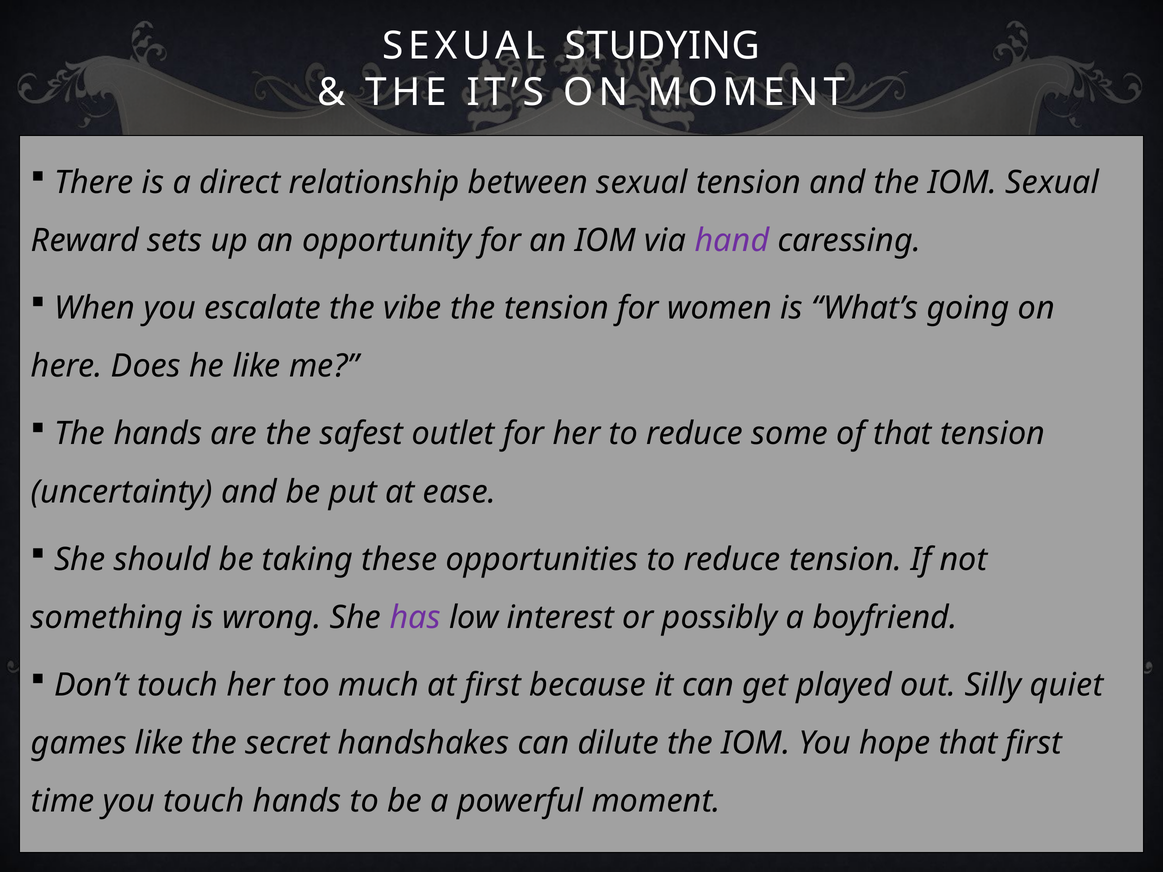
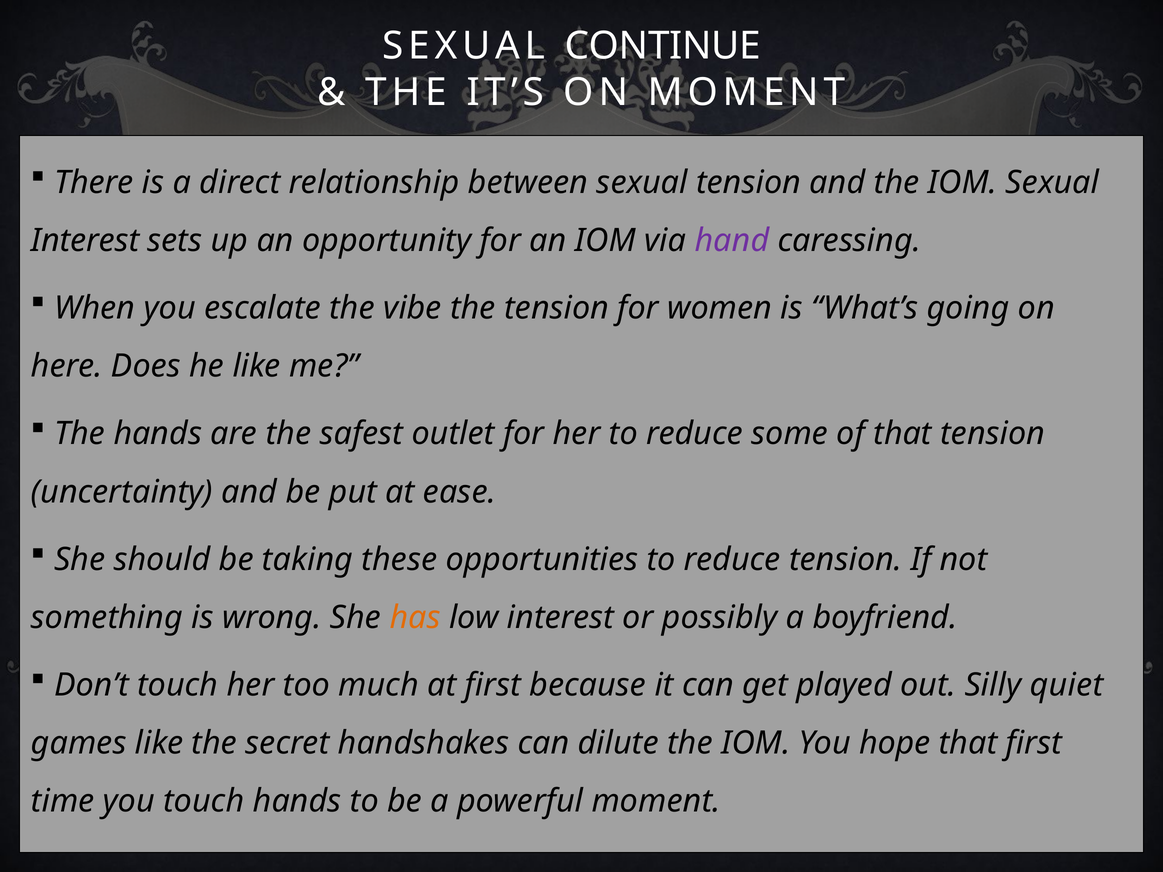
STUDYING: STUDYING -> CONTINUE (663, 46)
Reward: Reward -> Interest (85, 241)
has colour: purple -> orange (415, 618)
